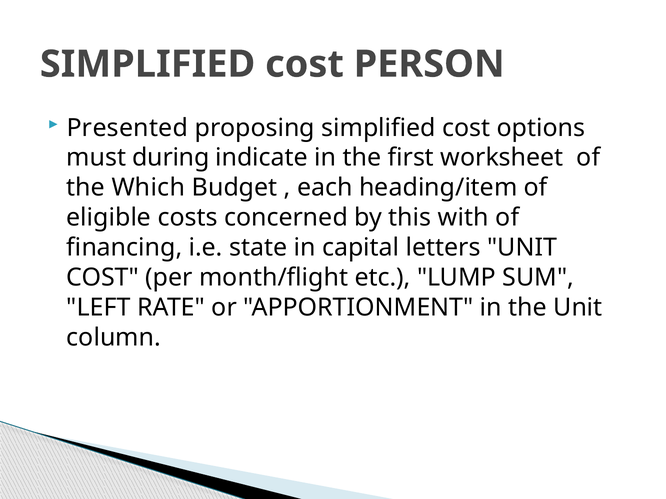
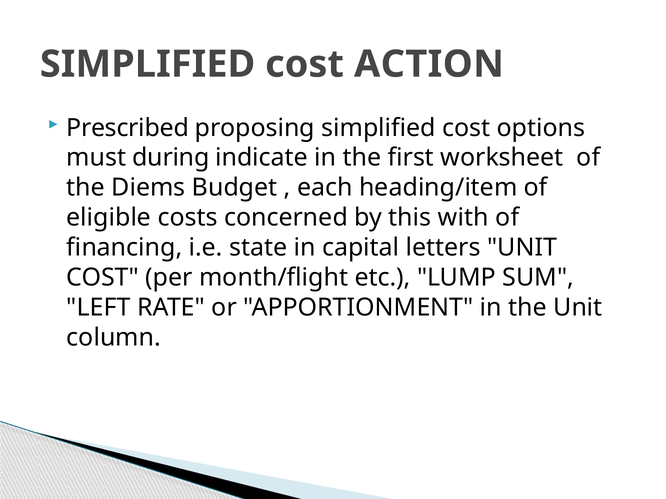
PERSON: PERSON -> ACTION (429, 64)
Presented: Presented -> Prescribed (128, 128)
Which: Which -> Diems (148, 188)
